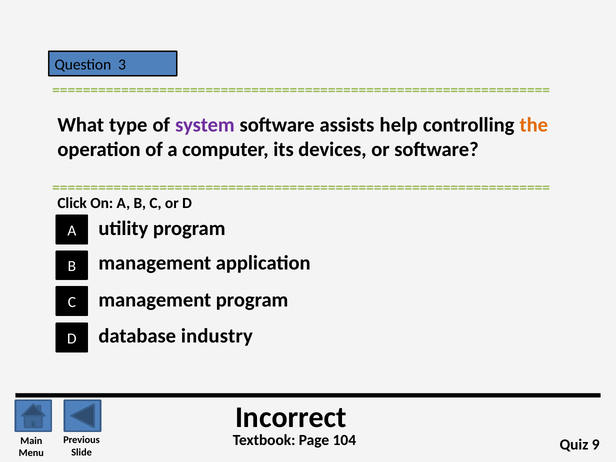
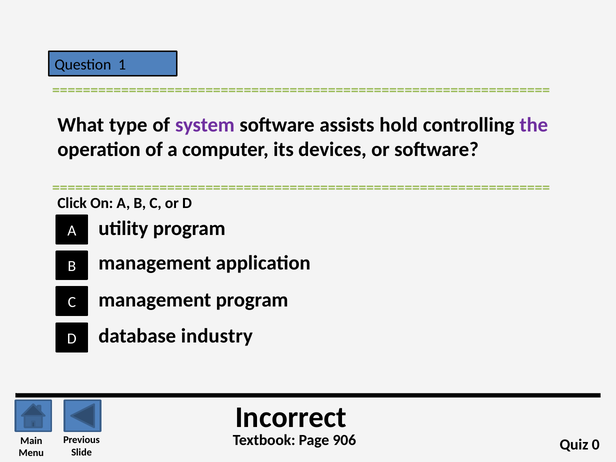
3: 3 -> 1 (122, 65)
help: help -> hold (399, 125)
the colour: orange -> purple (534, 125)
104: 104 -> 906 (344, 440)
9: 9 -> 0 (596, 445)
